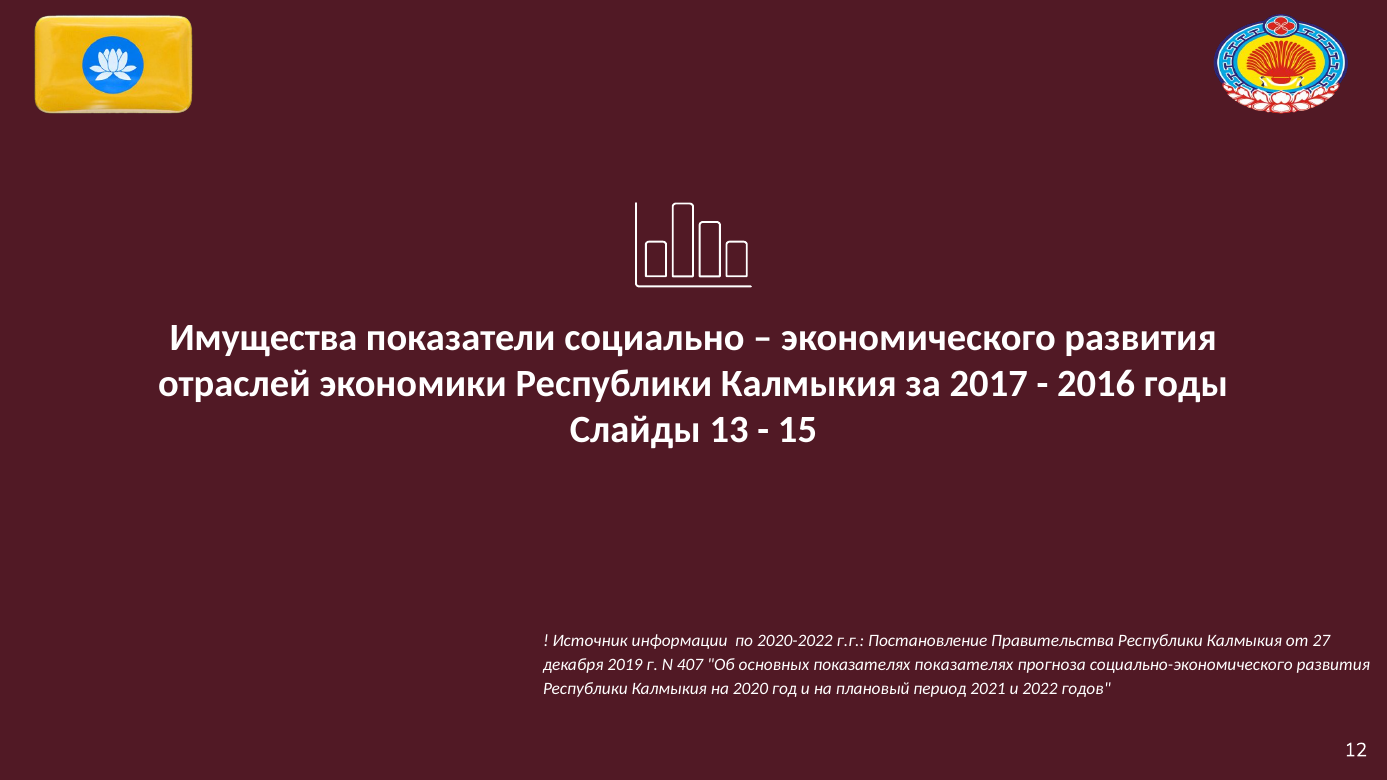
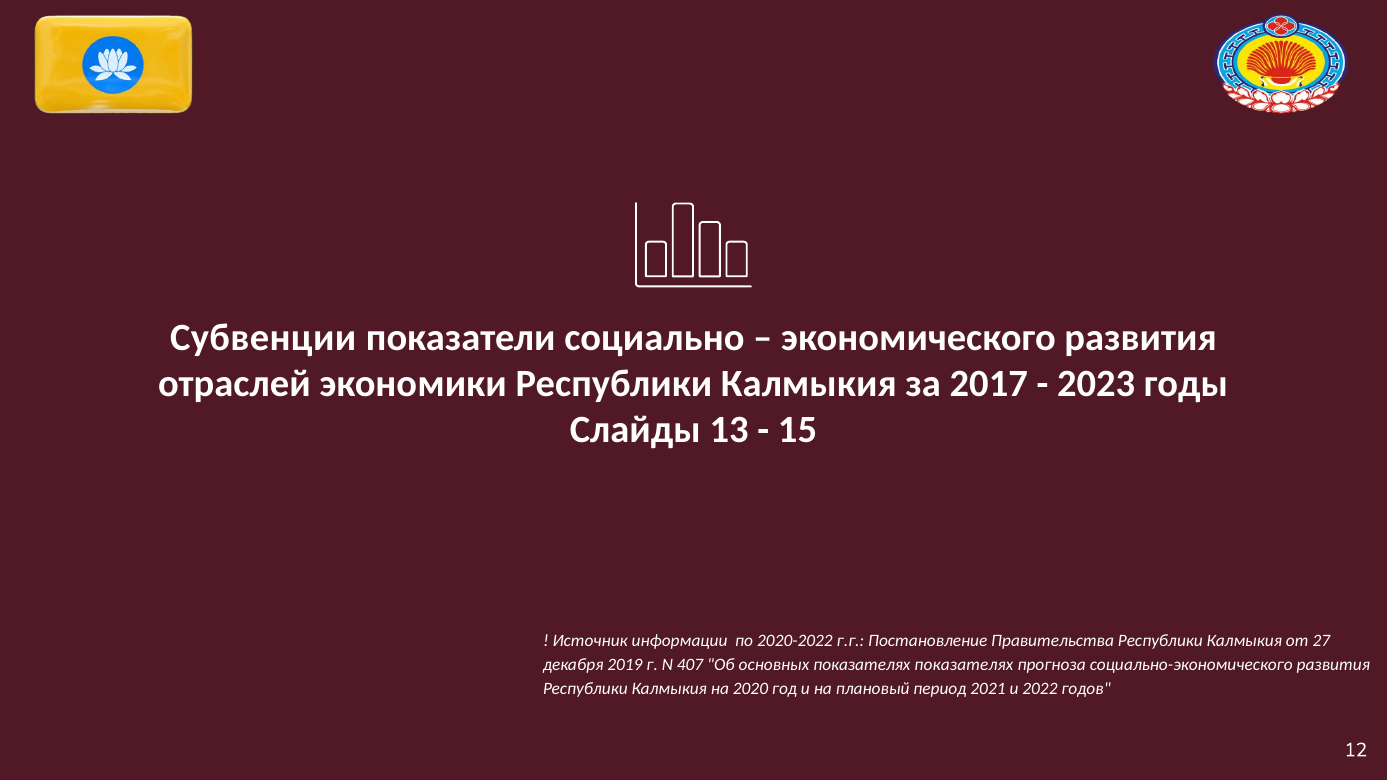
Имущества: Имущества -> Субвенции (263, 338)
2016: 2016 -> 2023 (1096, 384)
